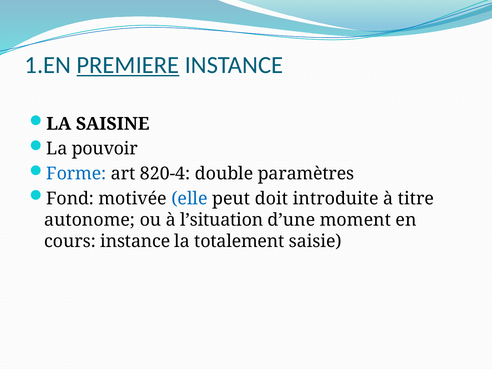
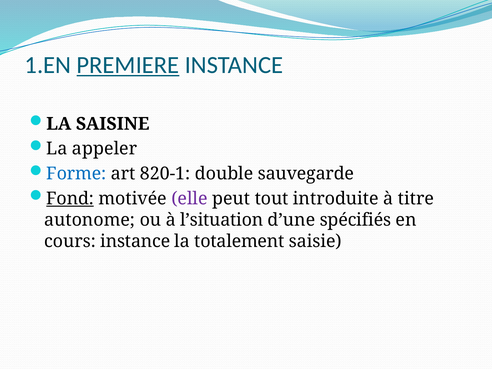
pouvoir: pouvoir -> appeler (105, 149)
820-4: 820-4 -> 820-1 (165, 174)
paramètres: paramètres -> sauvegarde (306, 174)
Fond underline: none -> present (70, 199)
elle colour: blue -> purple (189, 199)
doit: doit -> tout (272, 199)
moment: moment -> spécifiés (355, 220)
